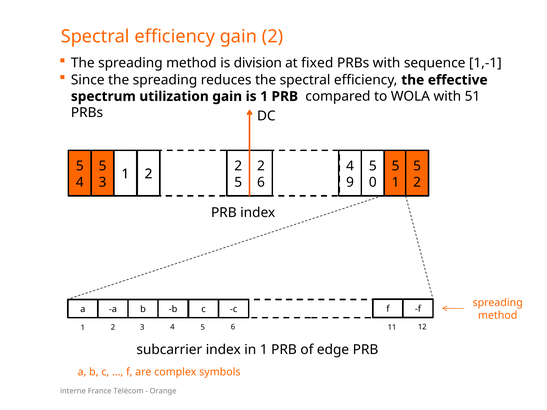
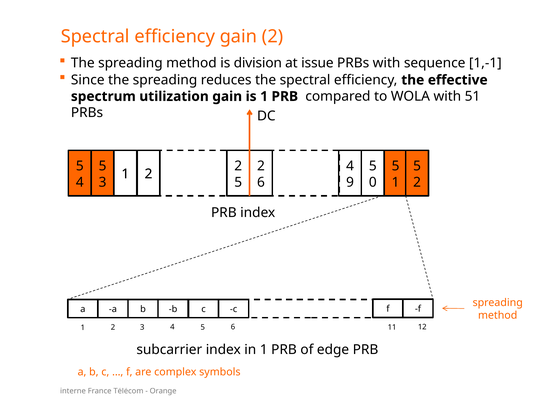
fixed: fixed -> issue (317, 63)
